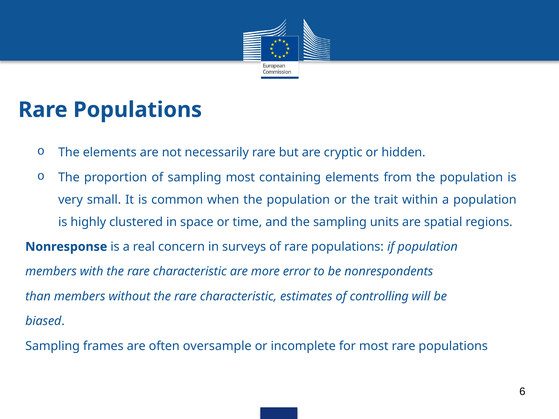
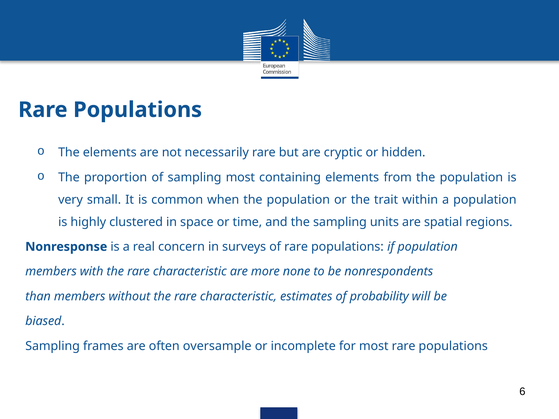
error: error -> none (297, 272)
controlling: controlling -> probability (379, 297)
